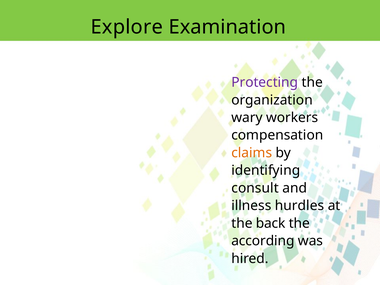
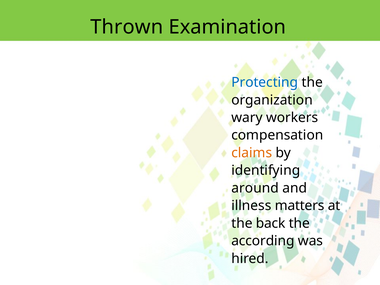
Explore: Explore -> Thrown (127, 27)
Protecting colour: purple -> blue (265, 82)
consult: consult -> around (255, 188)
hurdles: hurdles -> matters (300, 206)
